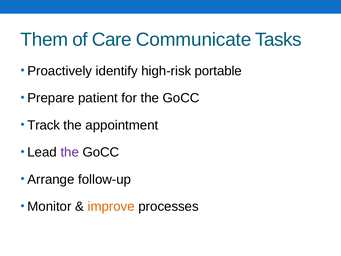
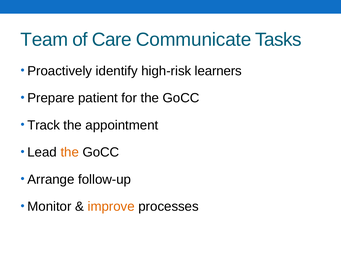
Them: Them -> Team (44, 40)
portable: portable -> learners (218, 71)
the colour: purple -> orange (70, 152)
